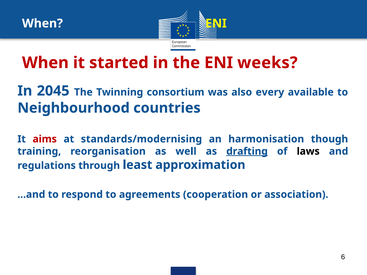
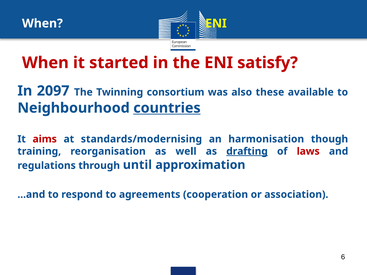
weeks: weeks -> satisfy (268, 63)
2045: 2045 -> 2097 (53, 91)
every: every -> these (270, 92)
countries underline: none -> present (167, 108)
laws colour: black -> red (308, 151)
least: least -> until (137, 165)
